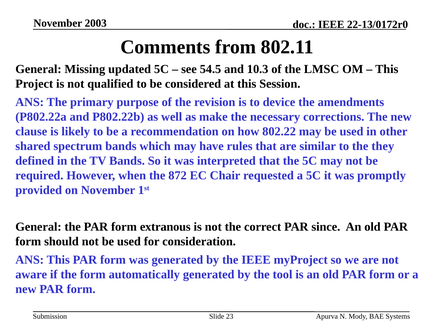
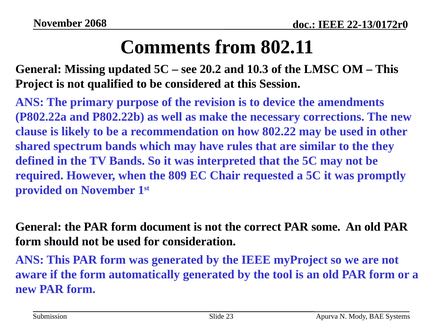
2003: 2003 -> 2068 (96, 23)
54.5: 54.5 -> 20.2 (210, 69)
872: 872 -> 809 (178, 175)
extranous: extranous -> document (165, 226)
since: since -> some (326, 226)
